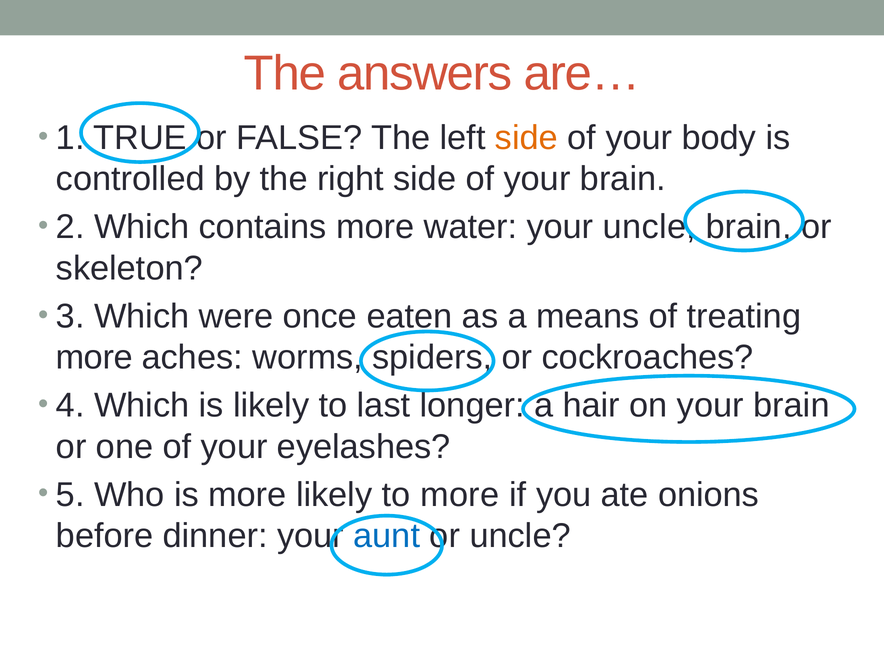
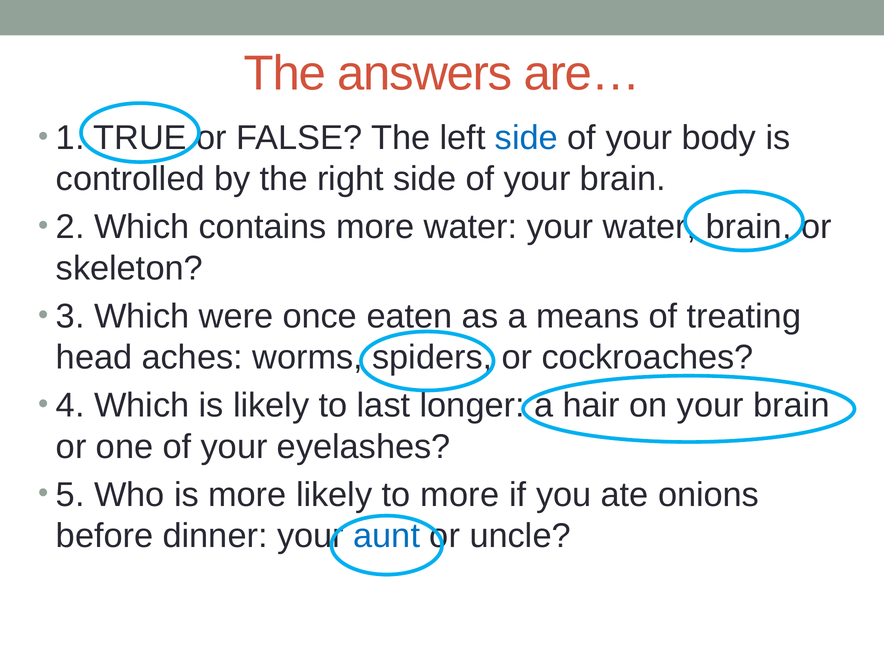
side colour: orange -> blue (526, 138)
your uncle: uncle -> water (650, 227)
more: more -> head (94, 358)
